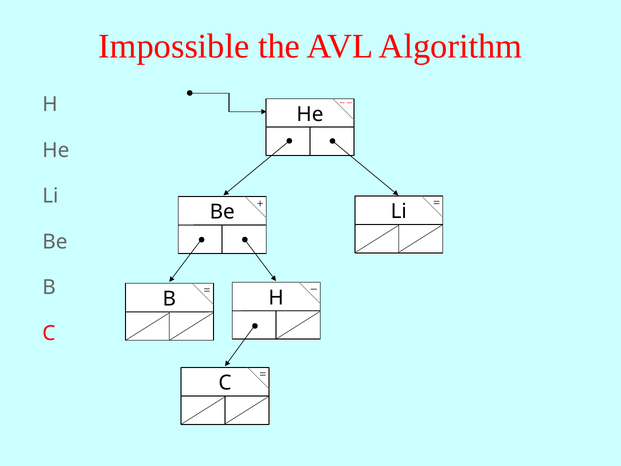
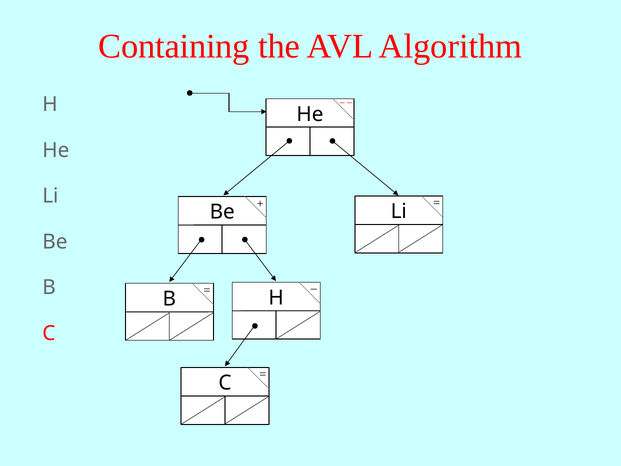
Impossible: Impossible -> Containing (174, 46)
